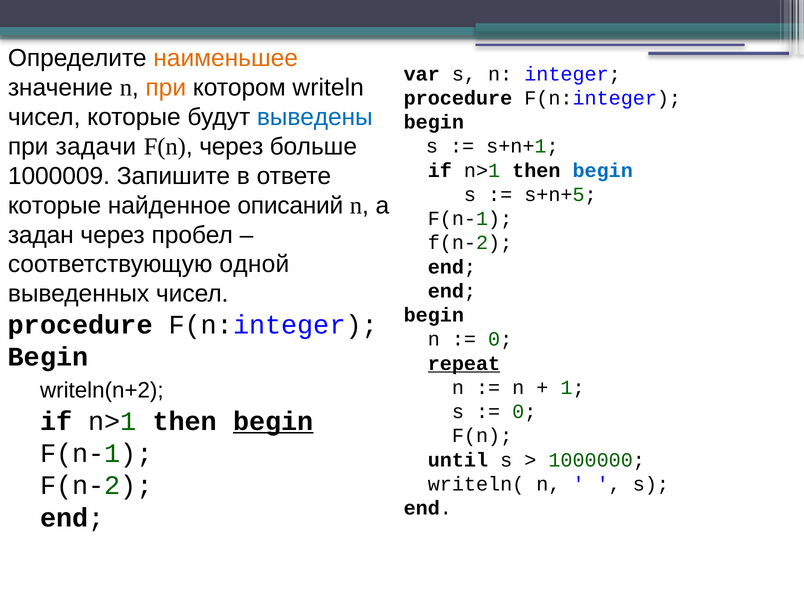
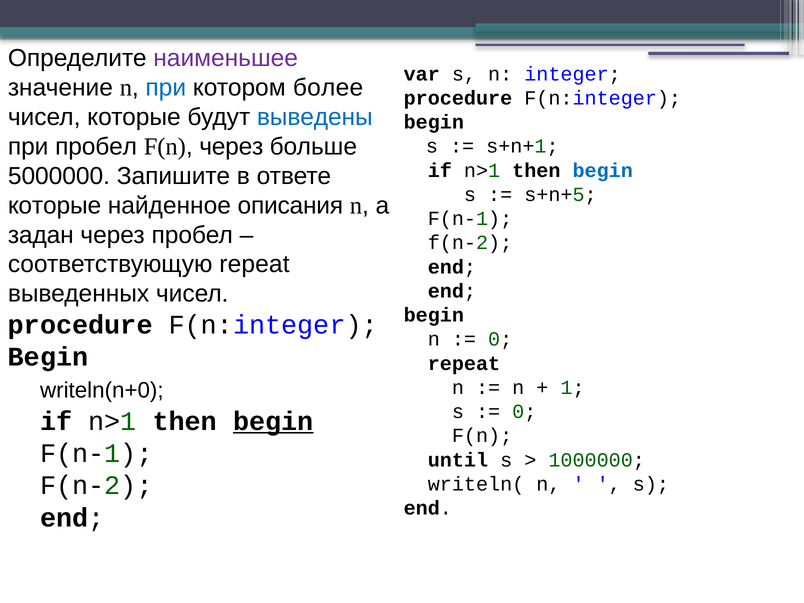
наименьшее colour: orange -> purple (226, 58)
при colour: orange -> blue (166, 88)
writeln: writeln -> более (328, 88)
при задачи: задачи -> пробел (96, 146)
1000009: 1000009 -> 5000000 (59, 176)
описаний: описаний -> описания (290, 205)
соответствующую одной: одной -> repeat (254, 264)
repeat underline: present -> none (464, 363)
writeln(n+2: writeln(n+2 -> writeln(n+0 (102, 391)
